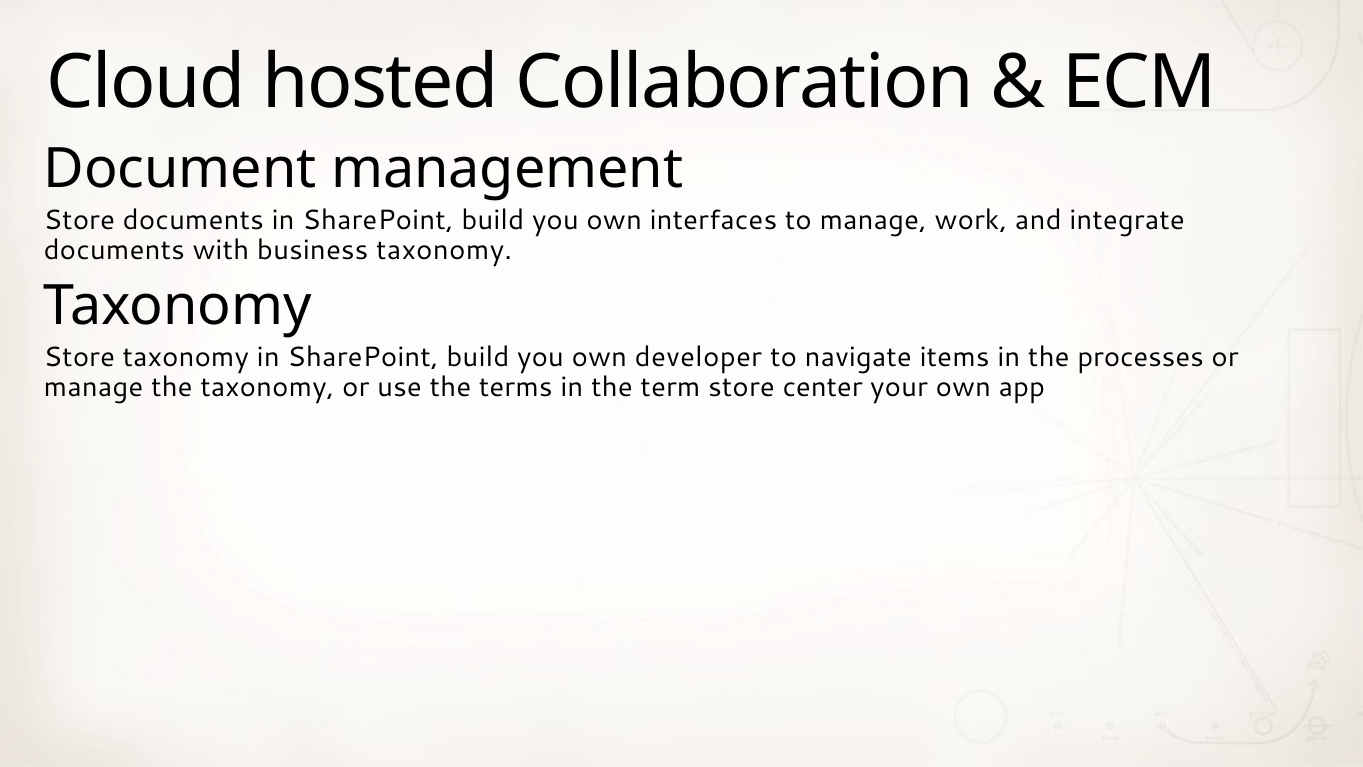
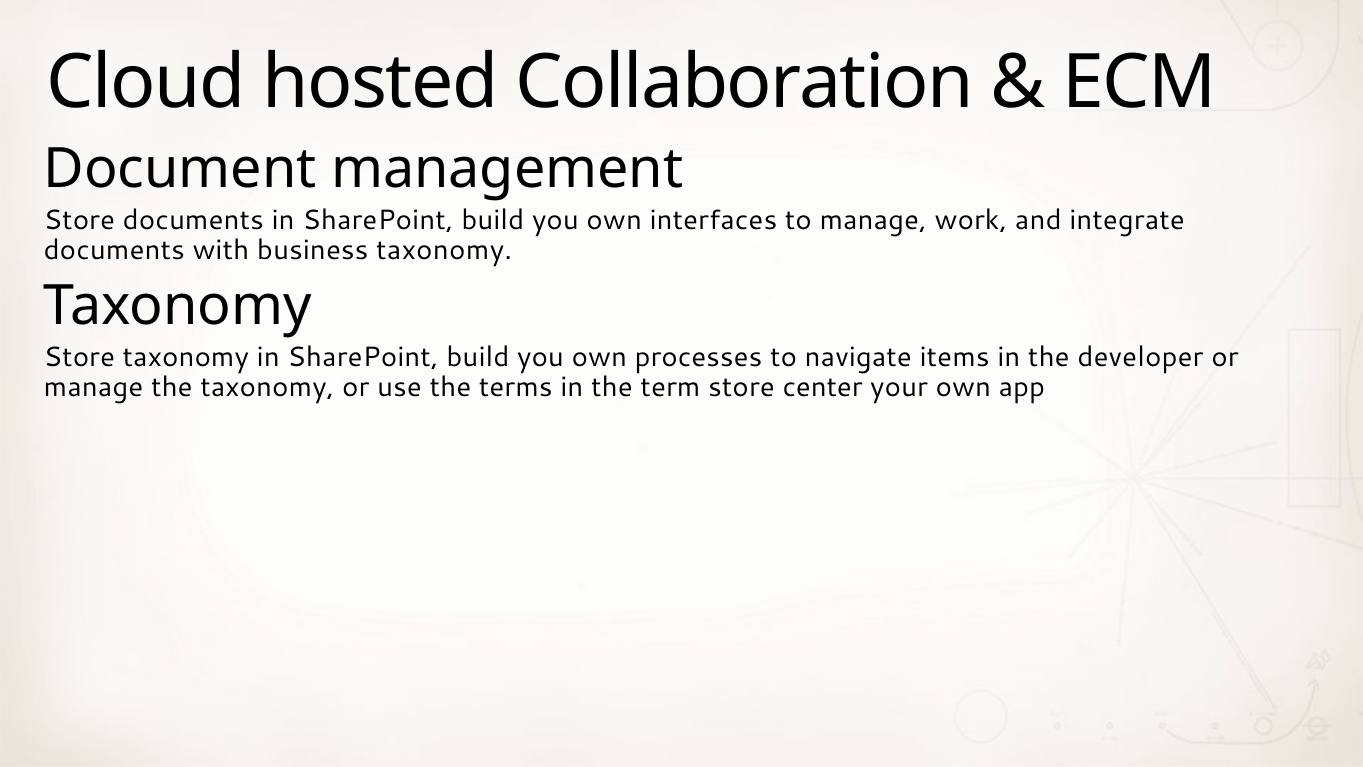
developer: developer -> processes (699, 357)
processes: processes -> developer (1140, 357)
